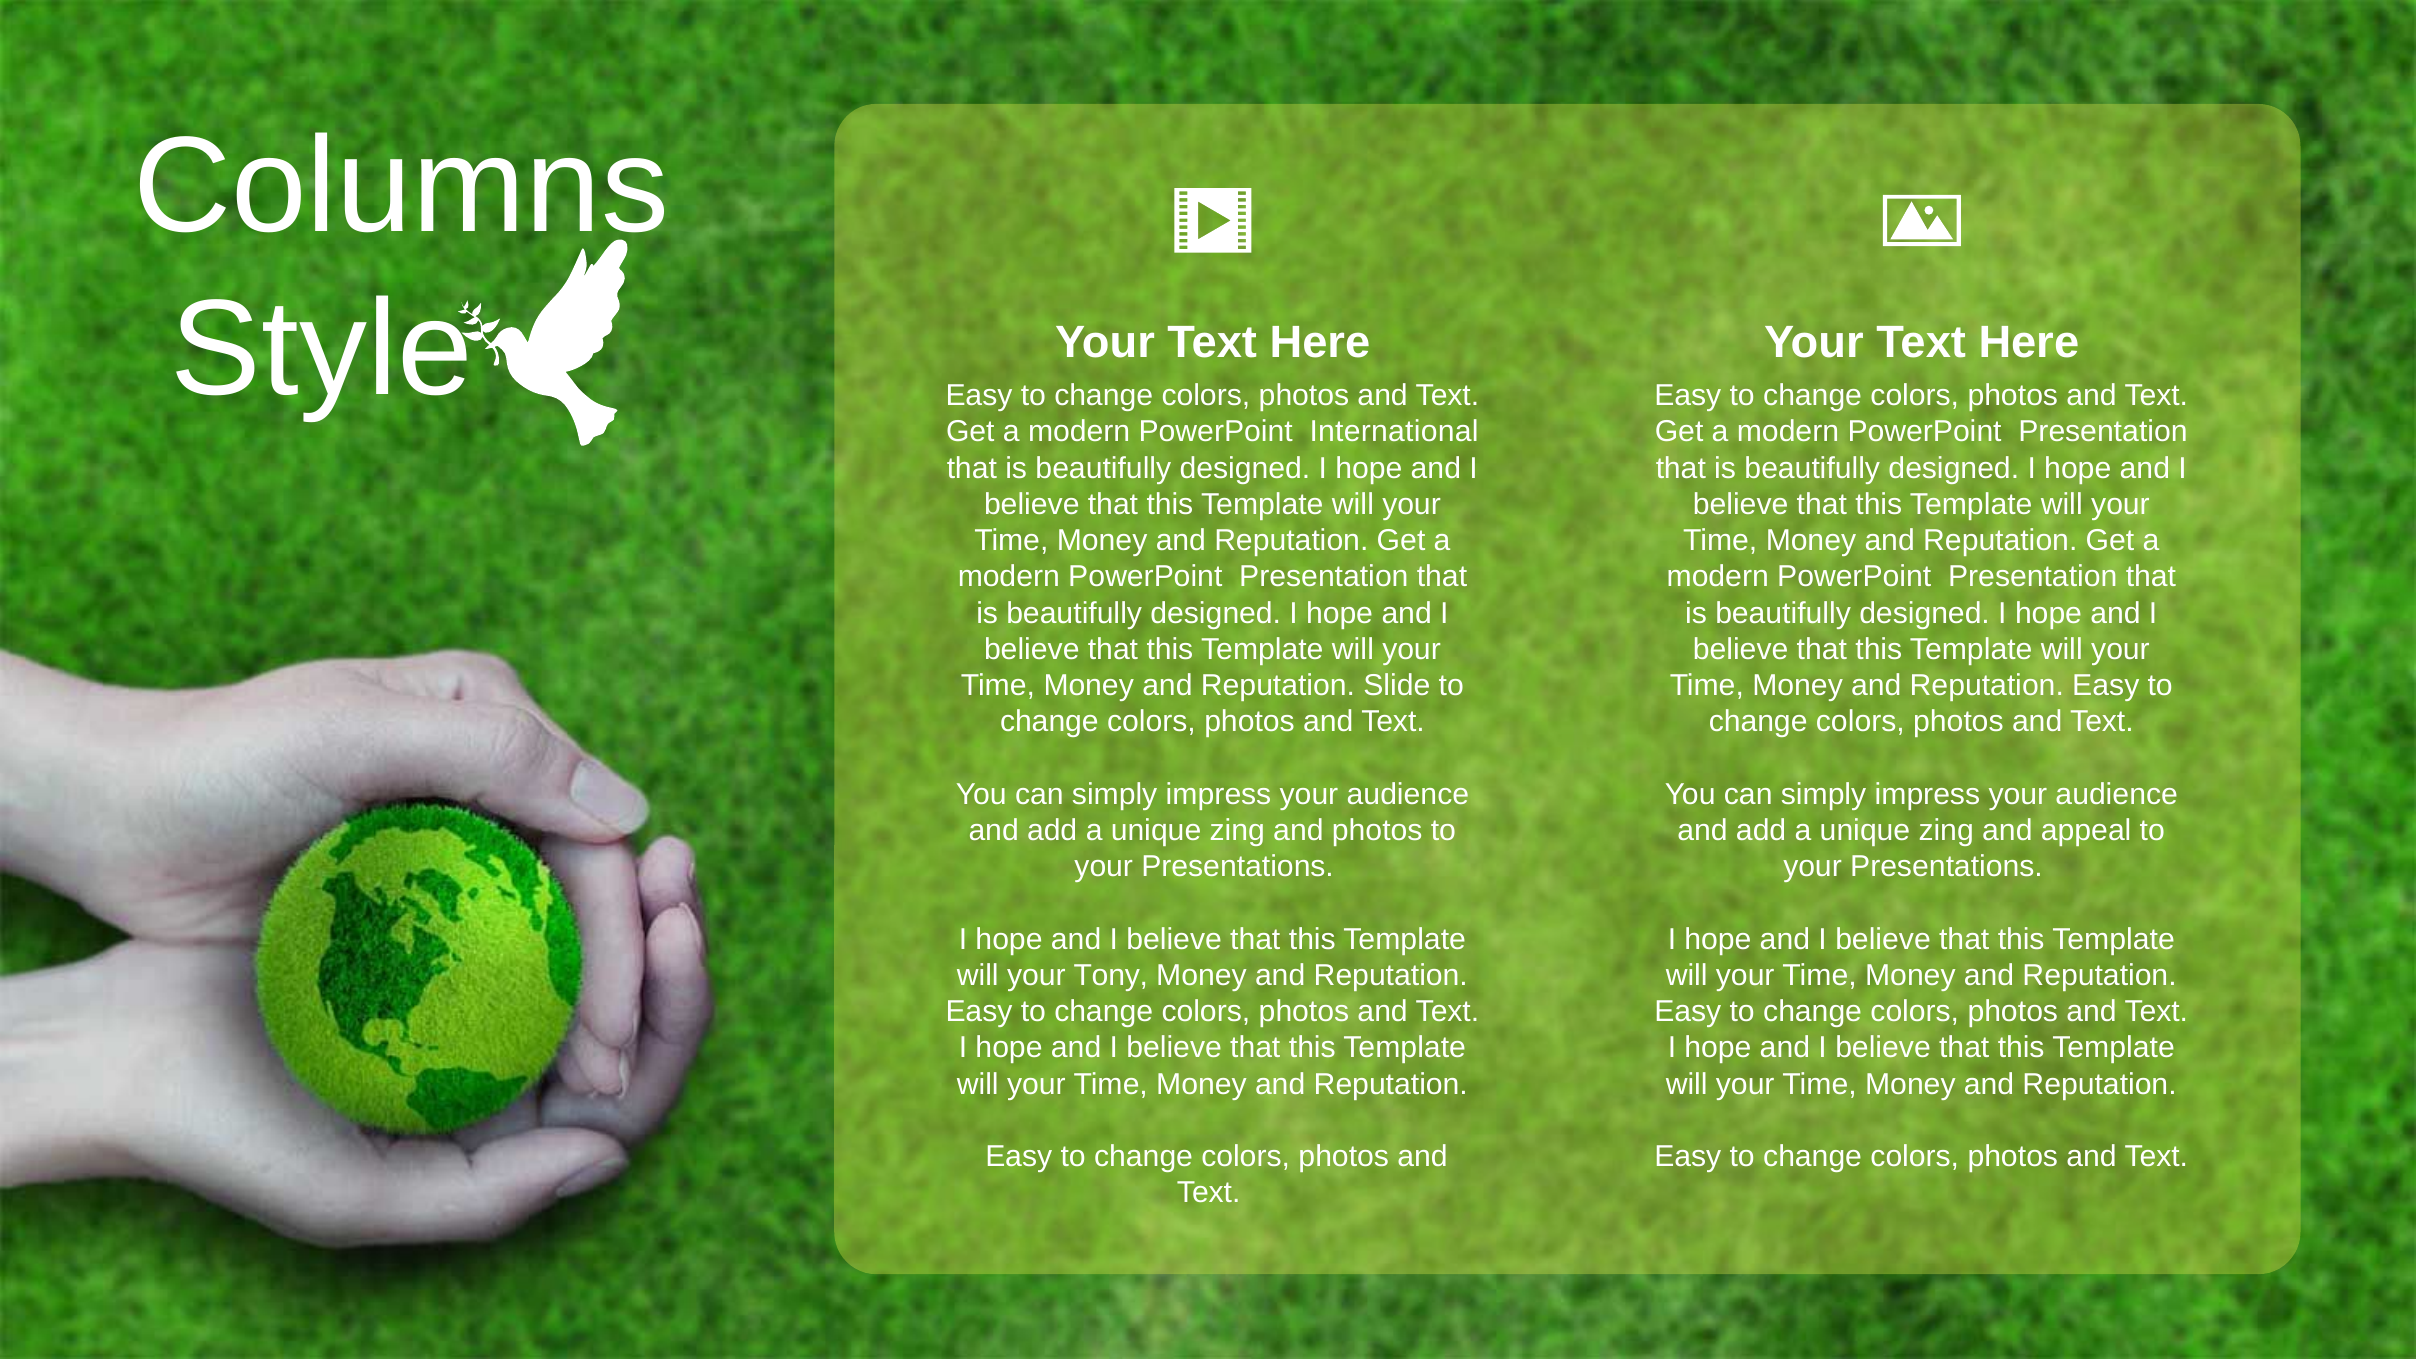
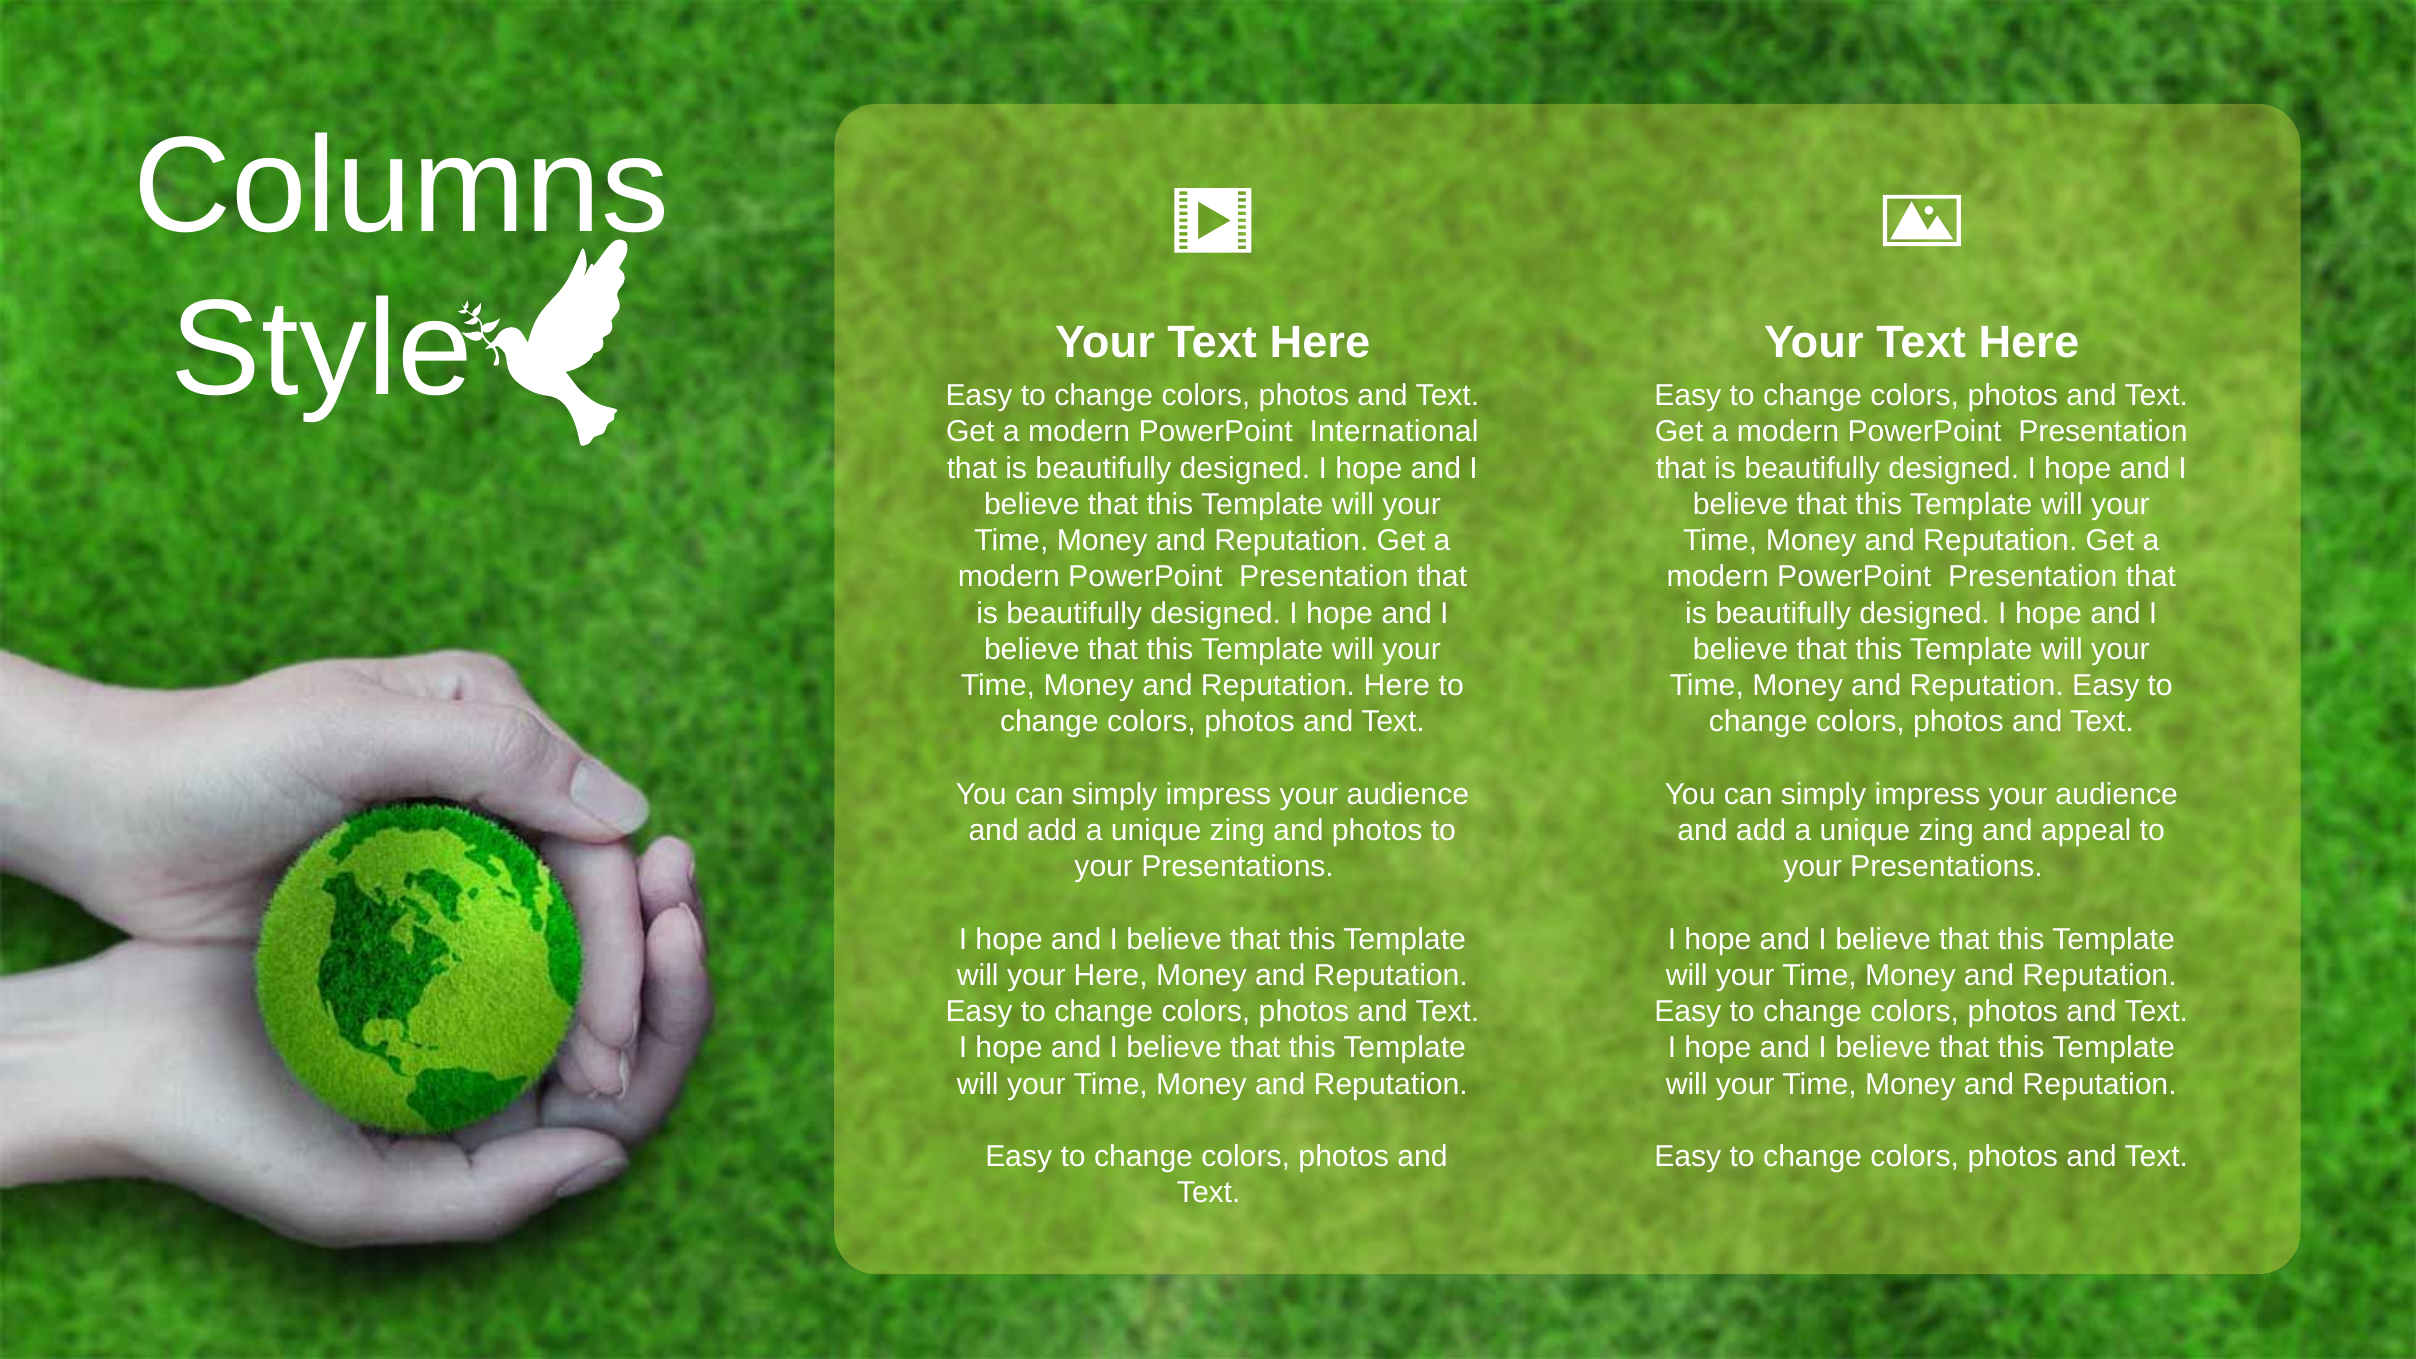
Reputation Slide: Slide -> Here (1397, 686)
your Tony: Tony -> Here (1111, 975)
